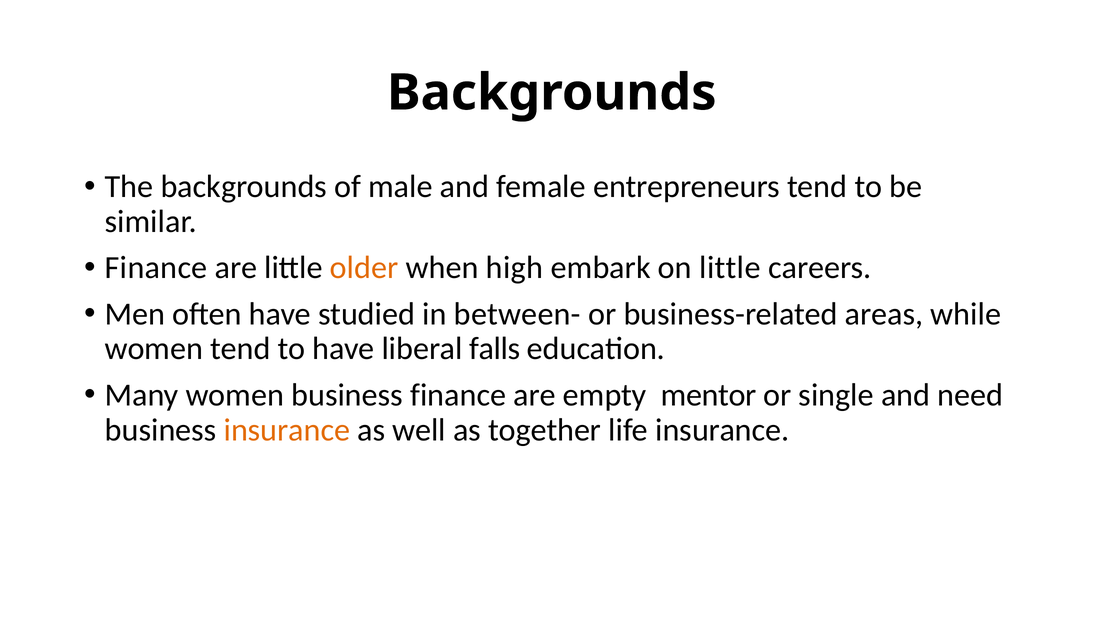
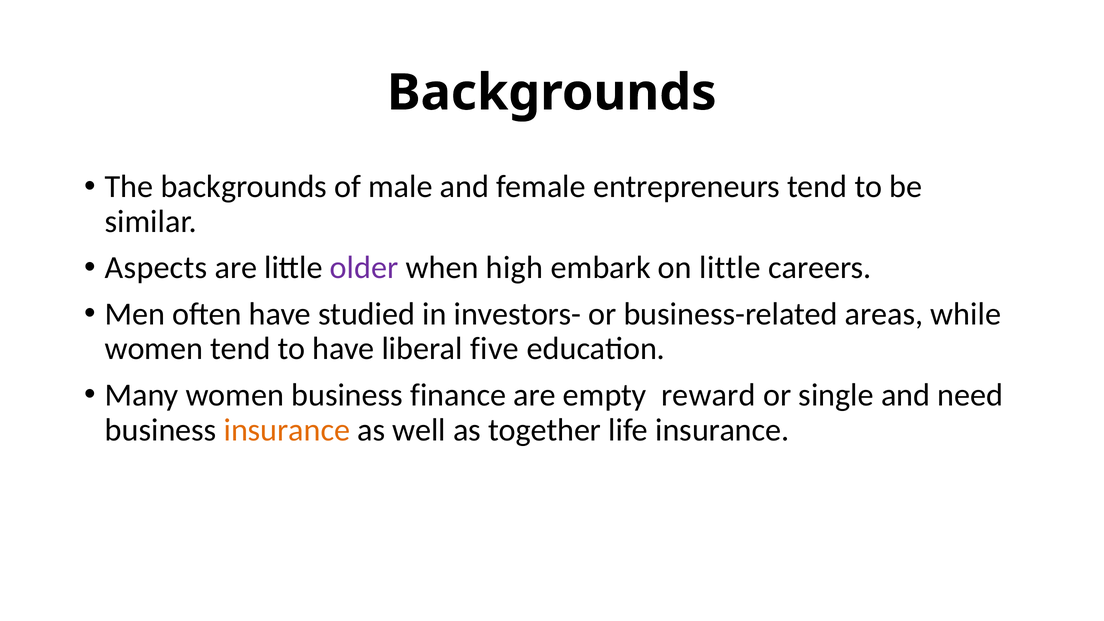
Finance: Finance -> Aspects (156, 268)
older colour: orange -> purple (364, 268)
between-: between- -> investors- (518, 314)
falls: falls -> five (495, 349)
mentor: mentor -> reward (708, 395)
